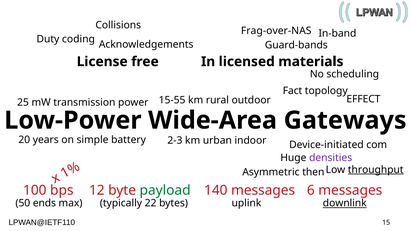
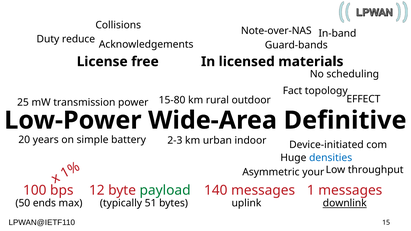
Frag-over-NAS: Frag-over-NAS -> Note-over-NAS (276, 31)
coding: coding -> reduce (79, 39)
15-55: 15-55 -> 15-80 (172, 100)
Gateways: Gateways -> Definitive (345, 120)
densities colour: purple -> blue (331, 158)
throughput underline: present -> none (376, 170)
then: then -> your (313, 172)
messages 6: 6 -> 1 (311, 191)
22: 22 -> 51 (151, 203)
